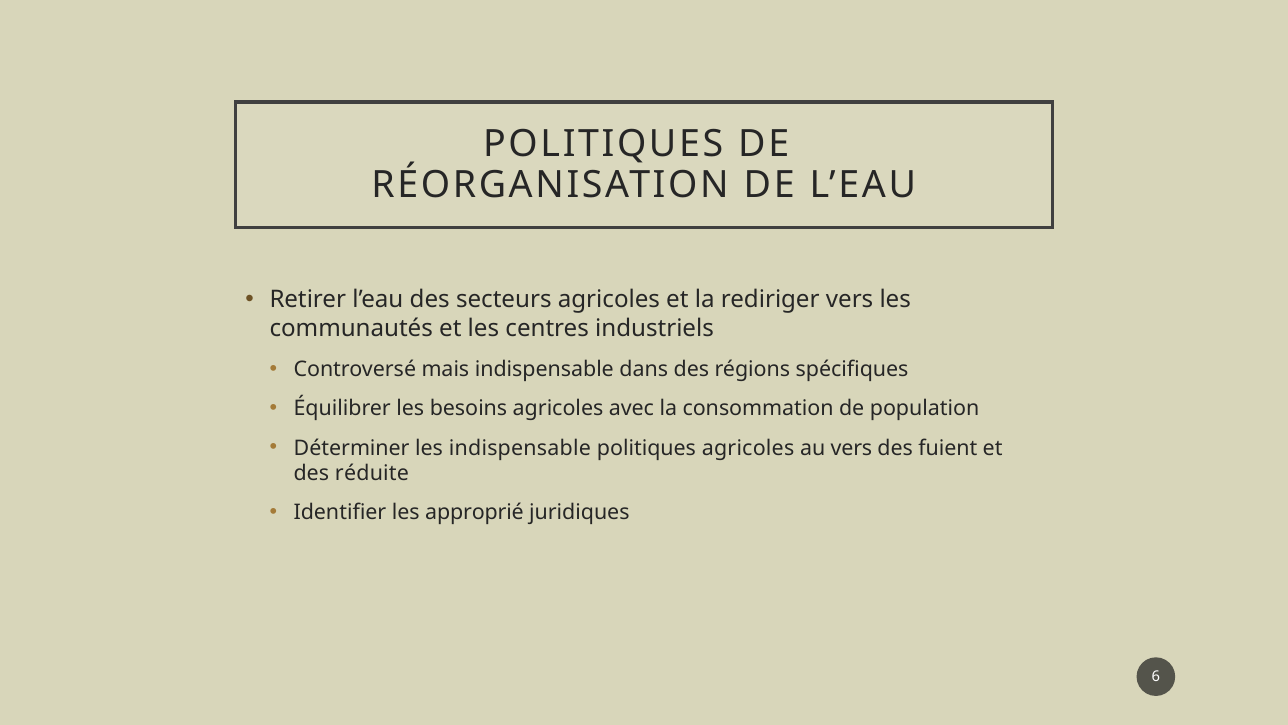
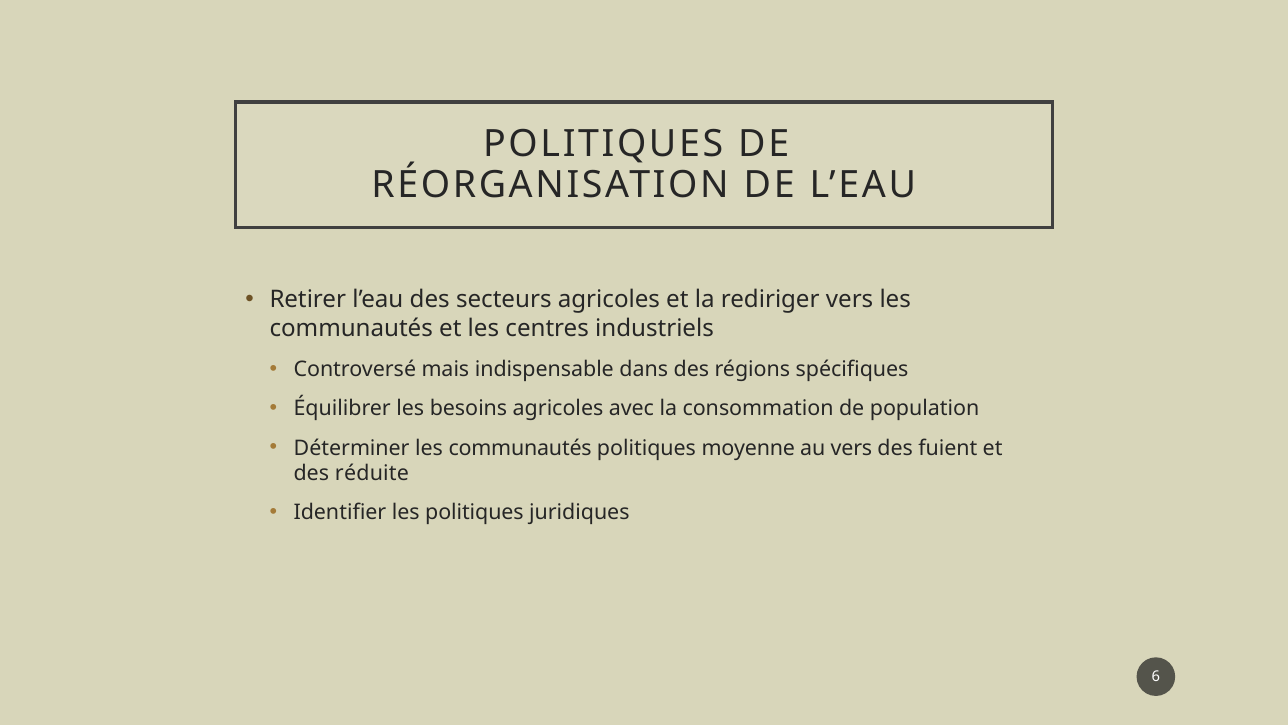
Déterminer les indispensable: indispensable -> communautés (520, 448)
politiques agricoles: agricoles -> moyenne (748, 448)
les approprié: approprié -> politiques (474, 513)
